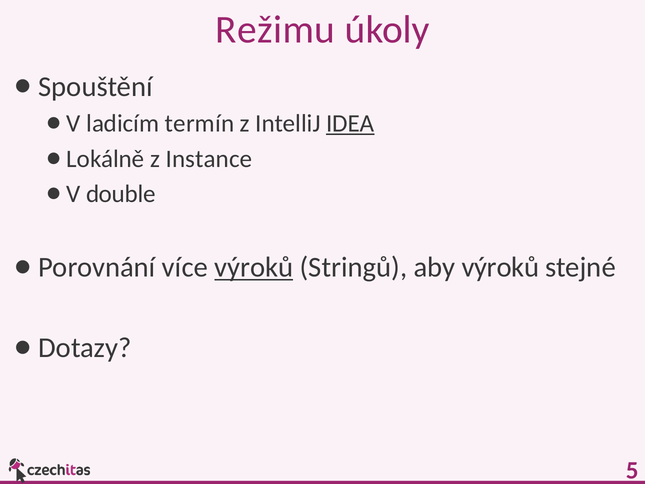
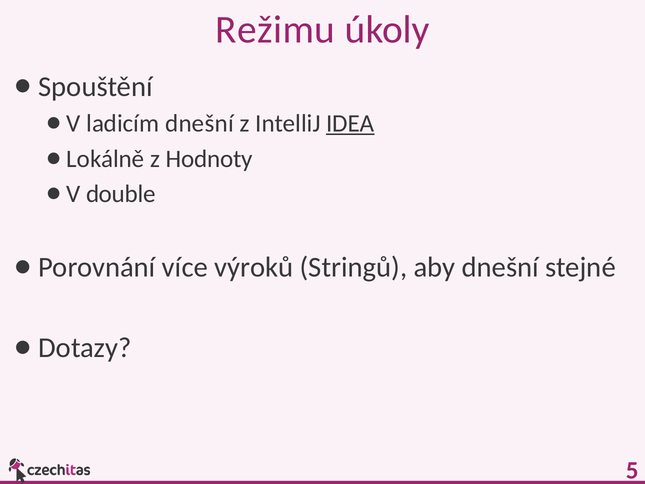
ladicím termín: termín -> dnešní (200, 124)
Instance: Instance -> Hodnoty (209, 159)
výroků underline: present -> none (254, 267)
aby výroků: výroků -> dnešní (500, 267)
